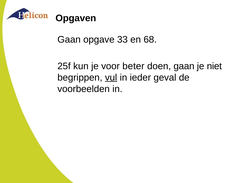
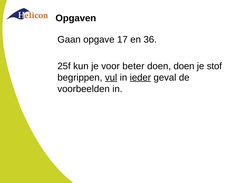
33: 33 -> 17 (122, 40)
68: 68 -> 36 (150, 40)
doen gaan: gaan -> doen (184, 66)
niet: niet -> stof (214, 66)
ieder underline: none -> present (140, 78)
